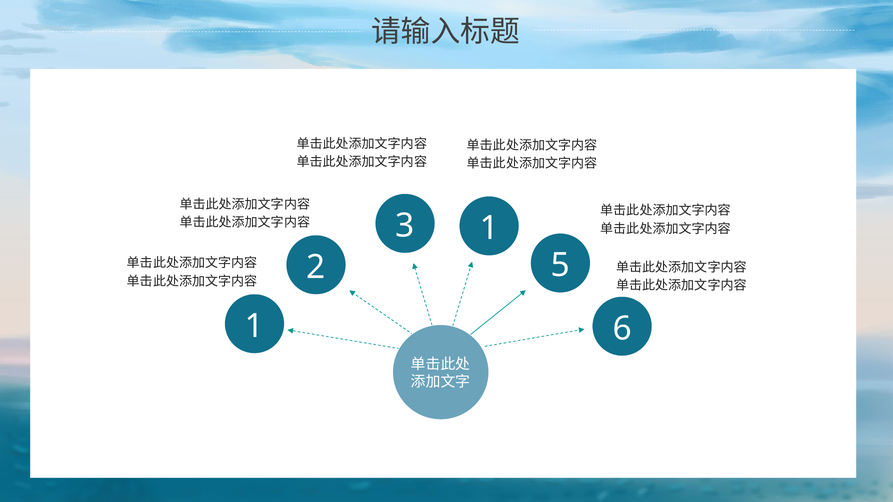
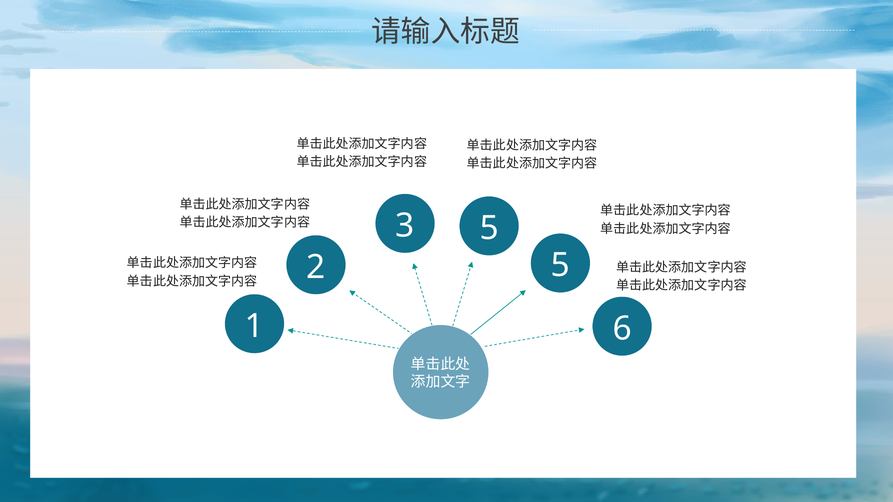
3 1: 1 -> 5 (489, 228)
